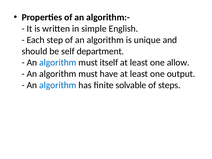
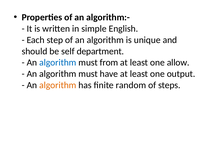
itself: itself -> from (109, 63)
algorithm colour: blue -> orange (58, 85)
solvable: solvable -> random (131, 85)
